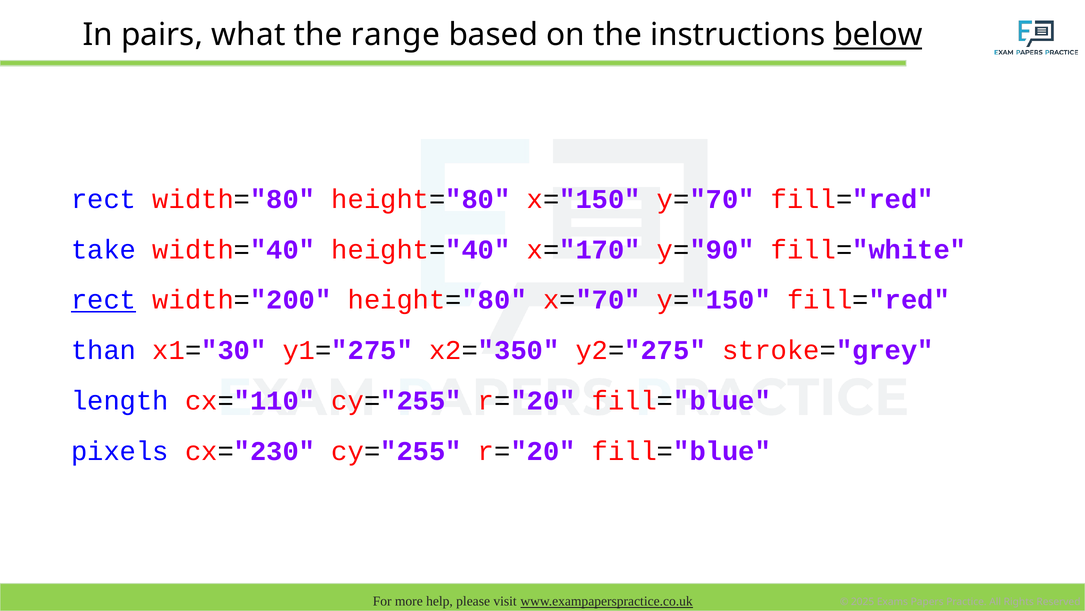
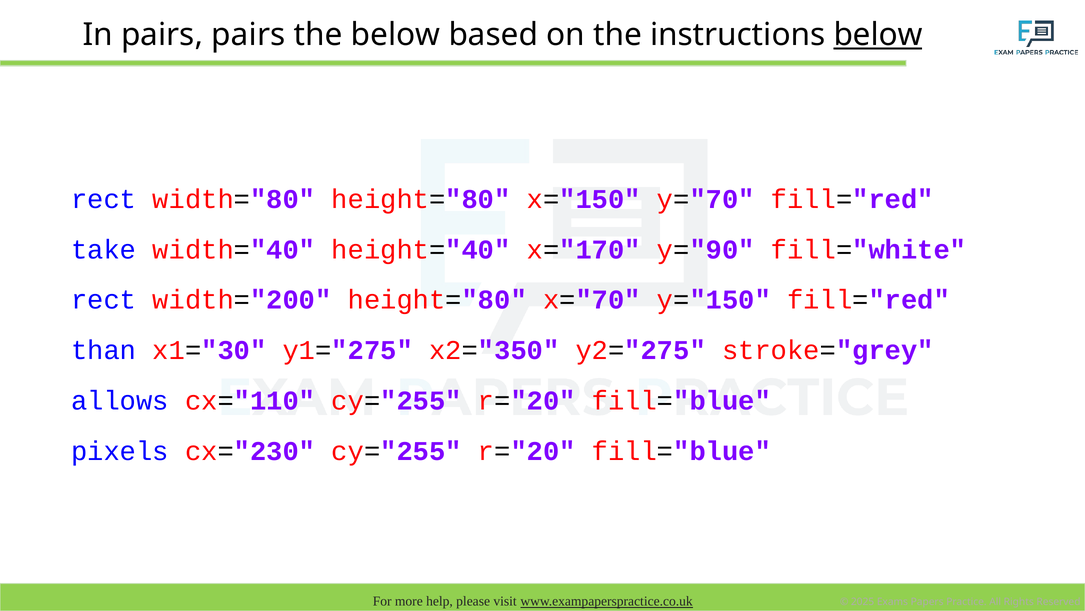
pairs what: what -> pairs (248, 35)
the range: range -> below (396, 35)
rect underline: present -> none (104, 300)
length: length -> allows (120, 400)
